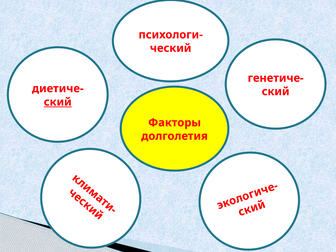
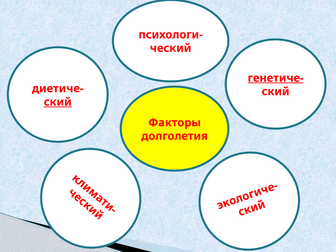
генетиче- underline: none -> present (276, 78)
